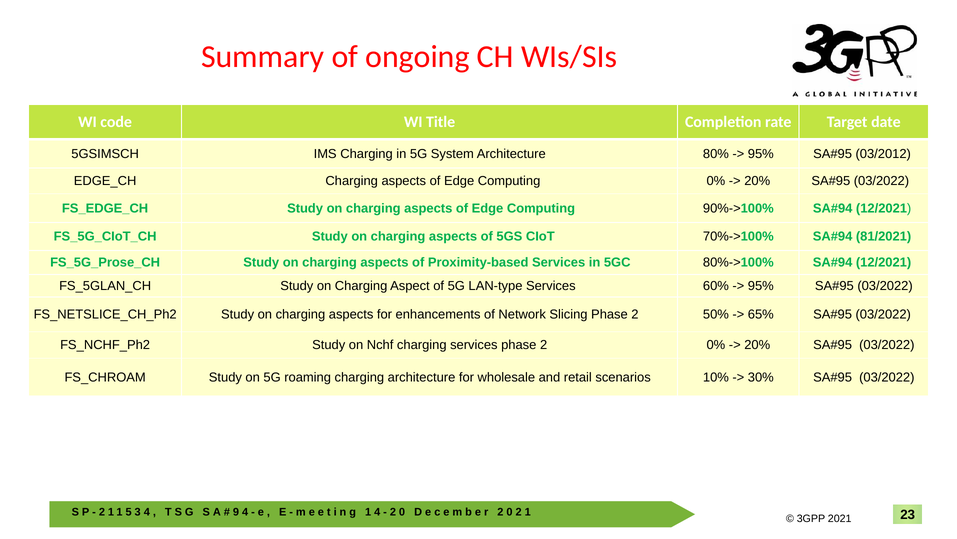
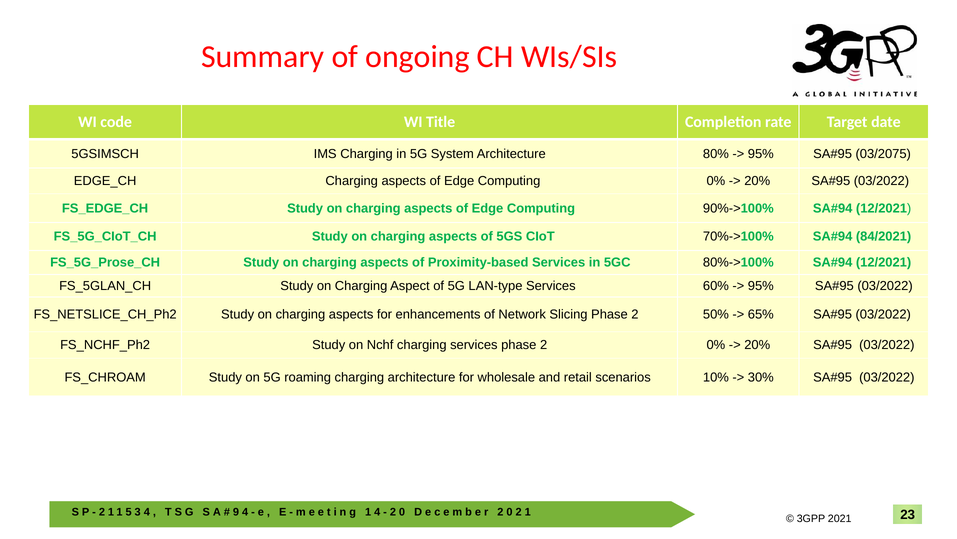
03/2012: 03/2012 -> 03/2075 (883, 154)
81/2021: 81/2021 -> 84/2021 (884, 236)
